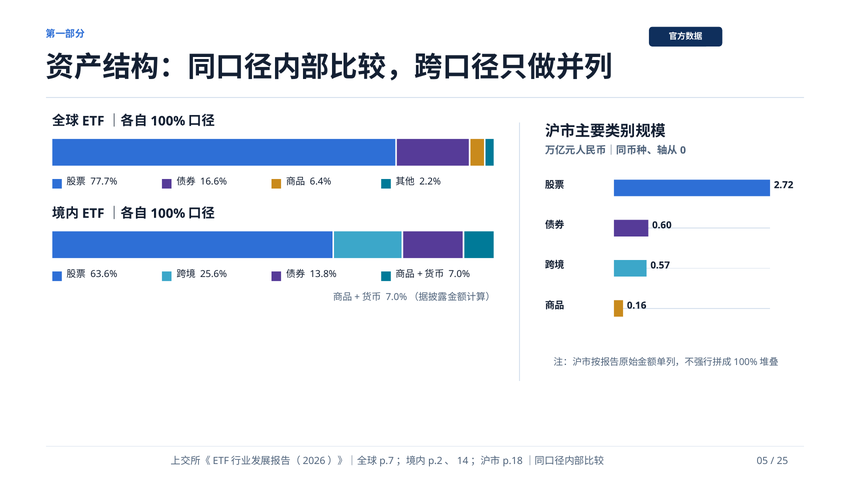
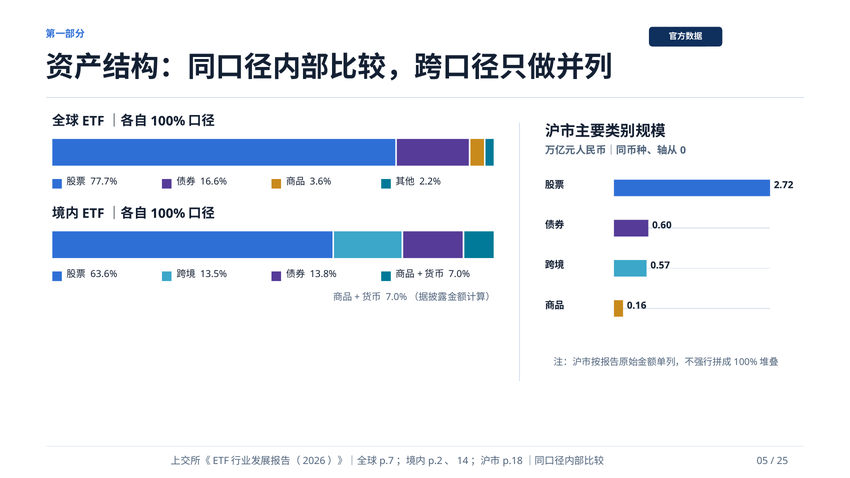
6.4%: 6.4% -> 3.6% (321, 182)
25.6%: 25.6% -> 13.5% (214, 274)
